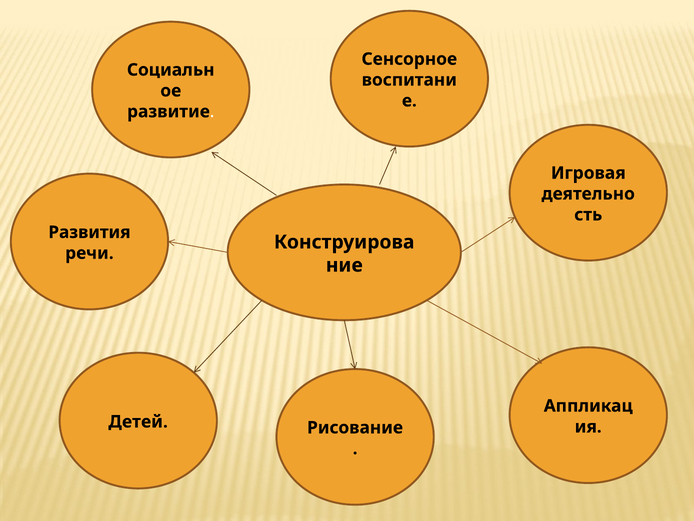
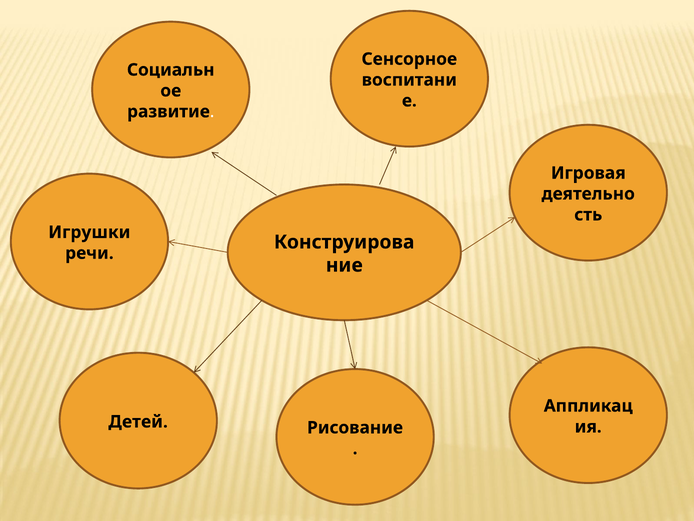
Развития: Развития -> Игрушки (89, 232)
